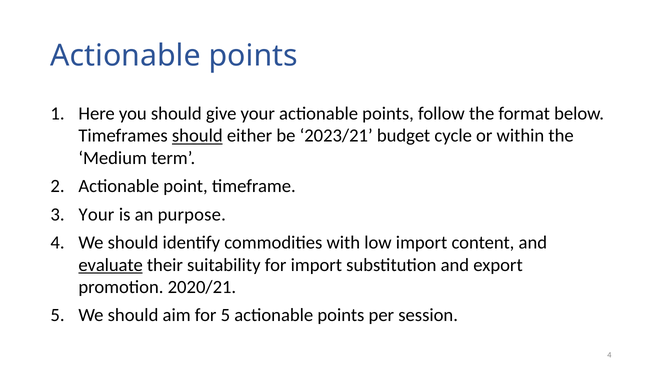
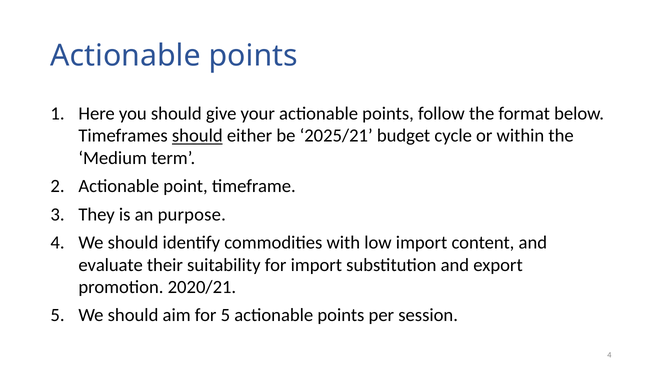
2023/21: 2023/21 -> 2025/21 (336, 136)
3 Your: Your -> They (97, 215)
evaluate underline: present -> none (111, 265)
